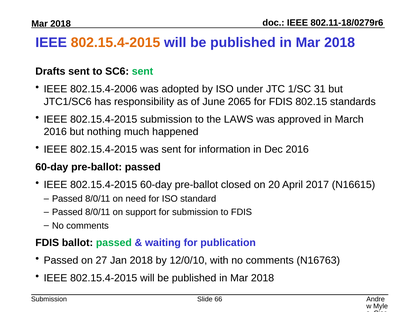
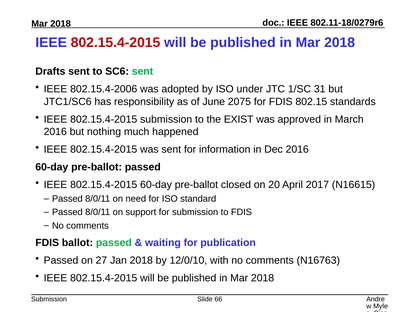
802.15.4-2015 colour: orange -> red (116, 43)
2065: 2065 -> 2075 (239, 102)
LAWS: LAWS -> EXIST (239, 119)
